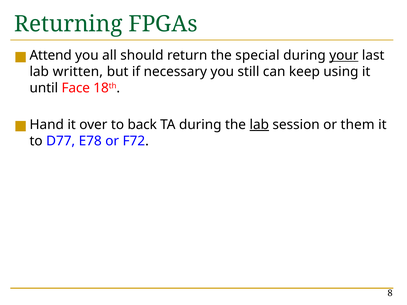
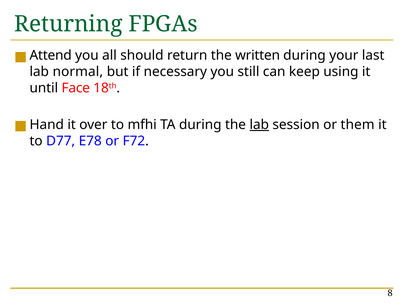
special: special -> written (258, 56)
your underline: present -> none (344, 56)
written: written -> normal (78, 72)
back: back -> mfhi (142, 125)
